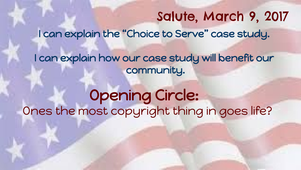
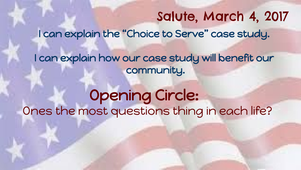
9: 9 -> 4 (254, 17)
copyright: copyright -> questions (140, 111)
goes: goes -> each (234, 111)
